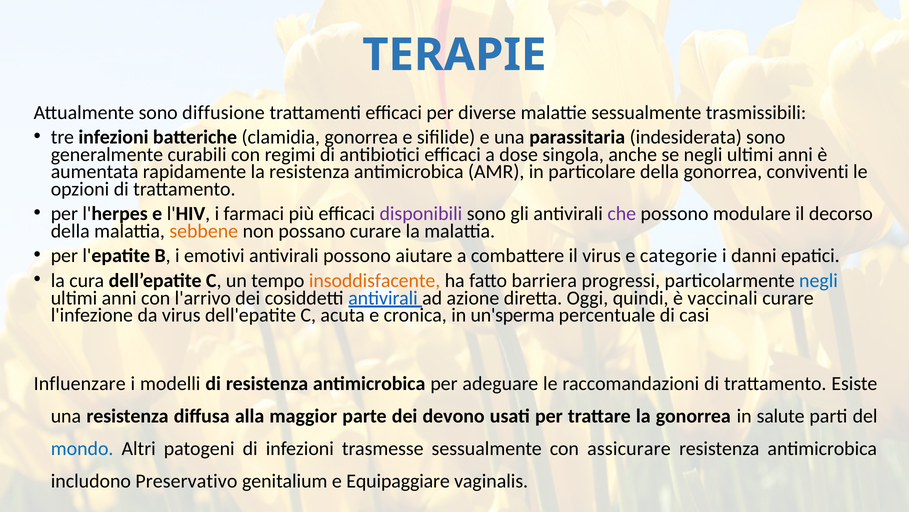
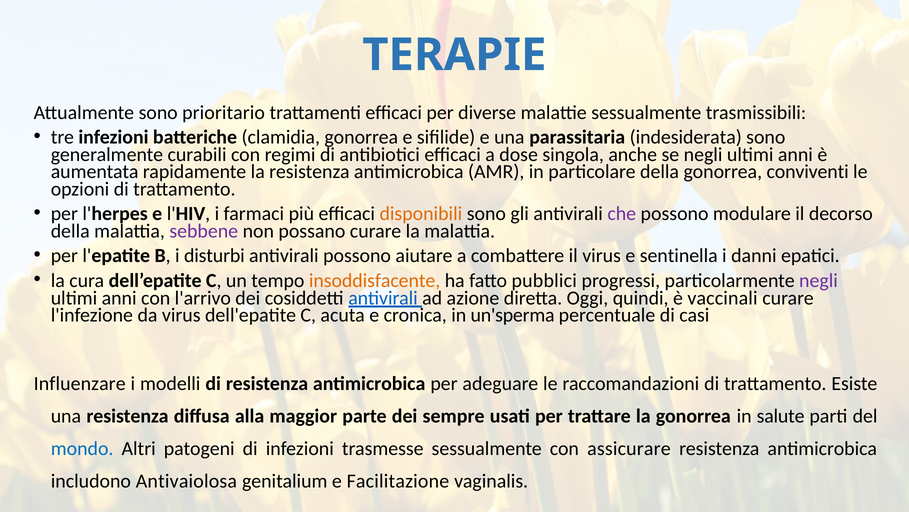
diffusione: diffusione -> prioritario (224, 112)
disponibili colour: purple -> orange (421, 213)
sebbene colour: orange -> purple (204, 231)
emotivi: emotivi -> disturbi (214, 255)
categorie: categorie -> sentinella (679, 255)
barriera: barriera -> pubblici (544, 280)
negli colour: blue -> purple (818, 280)
devono: devono -> sempre (454, 416)
Preservativo: Preservativo -> Antivaiolosa (186, 481)
Equipaggiare: Equipaggiare -> Facilitazione (398, 481)
